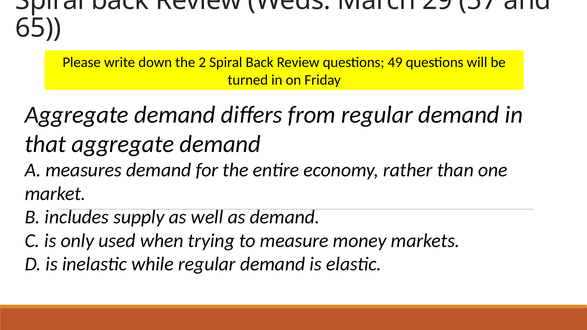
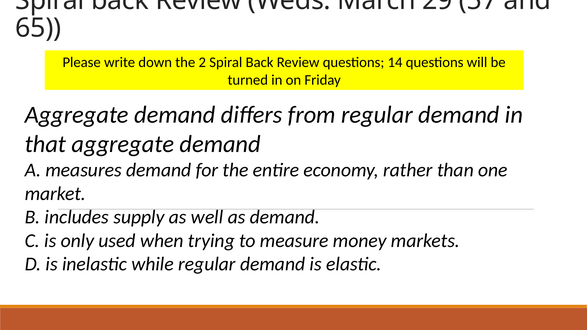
49: 49 -> 14 (395, 62)
